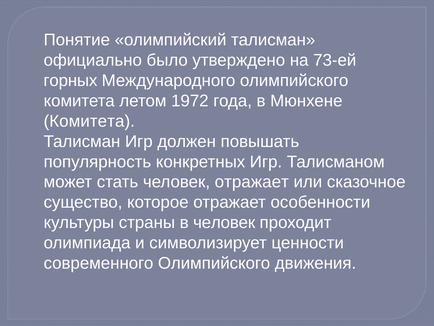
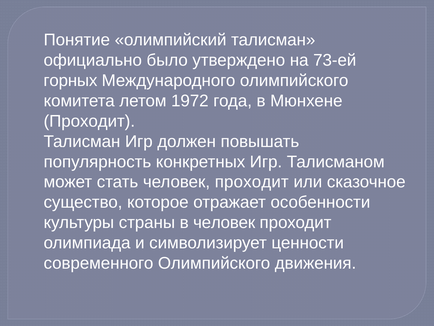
Комитета: Комитета -> Проходит (89, 121)
стать человек отражает: отражает -> проходит (252, 182)
